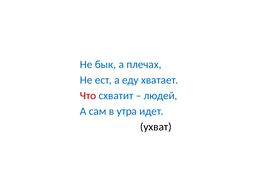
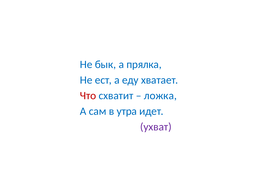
плечах: плечах -> прялка (144, 65)
людей: людей -> ложка (160, 96)
ухват colour: black -> purple (156, 127)
